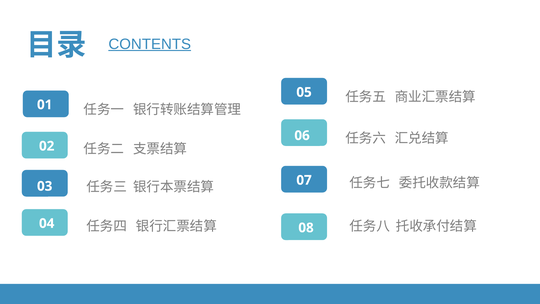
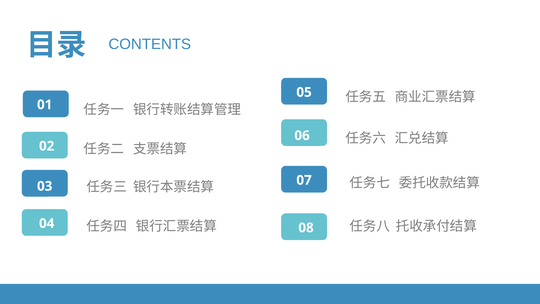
CONTENTS underline: present -> none (150, 44)
